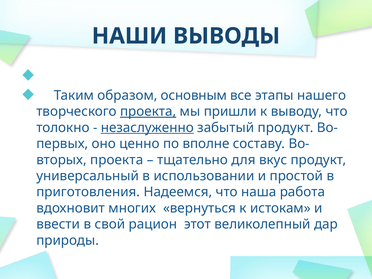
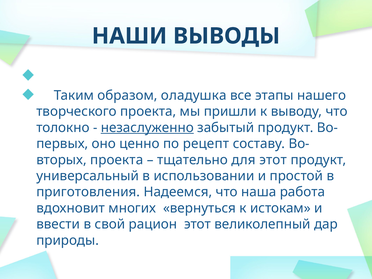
основным: основным -> оладушка (194, 95)
проекта underline: present -> none (148, 111)
вполне: вполне -> рецепт (206, 144)
для вкус: вкус -> этот (273, 160)
